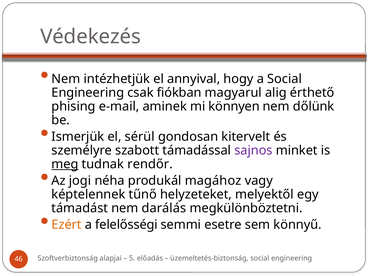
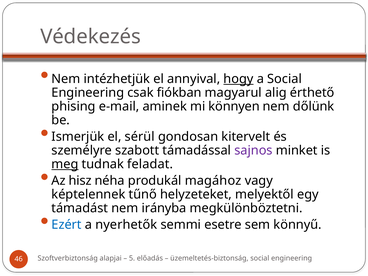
hogy underline: none -> present (238, 79)
rendőr: rendőr -> feladat (150, 164)
jogi: jogi -> hisz (80, 181)
darálás: darálás -> irányba (164, 208)
Ezért colour: orange -> blue (67, 225)
felelősségi: felelősségi -> nyerhetők (126, 225)
